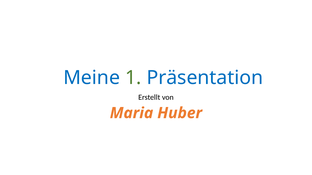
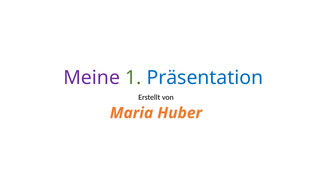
Meine colour: blue -> purple (92, 78)
